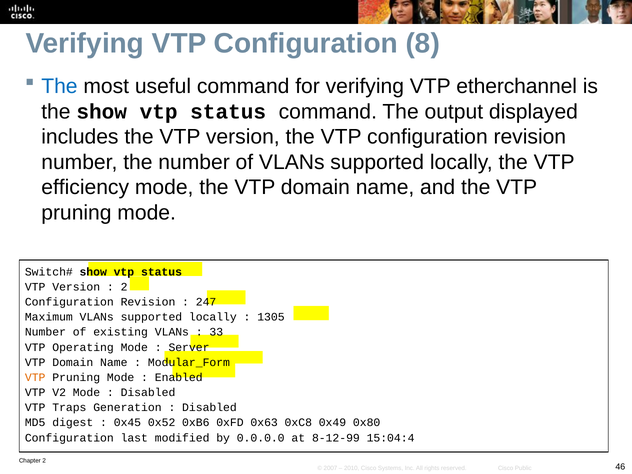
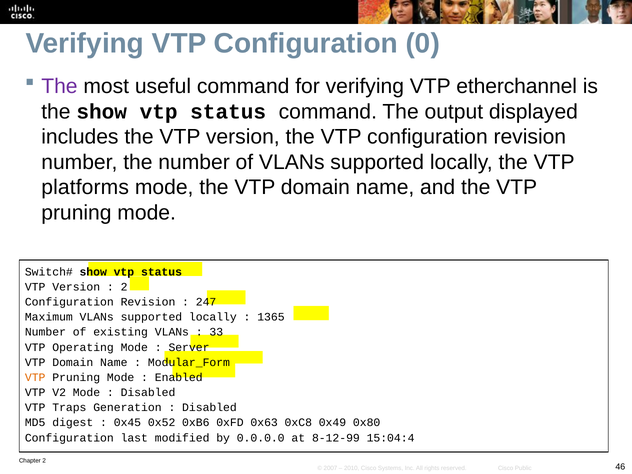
8: 8 -> 0 (423, 43)
The colour: blue -> purple (59, 86)
efficiency: efficiency -> platforms (85, 187)
1305: 1305 -> 1365 (271, 317)
